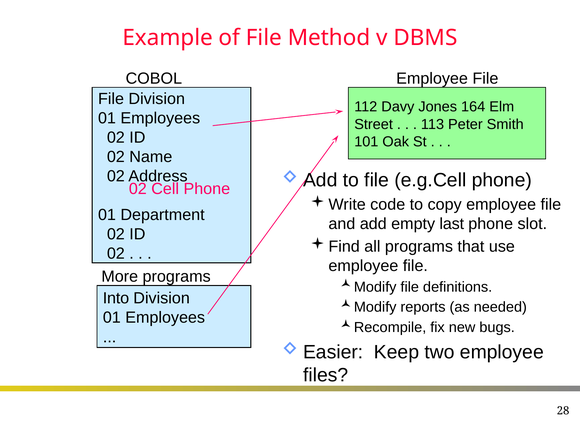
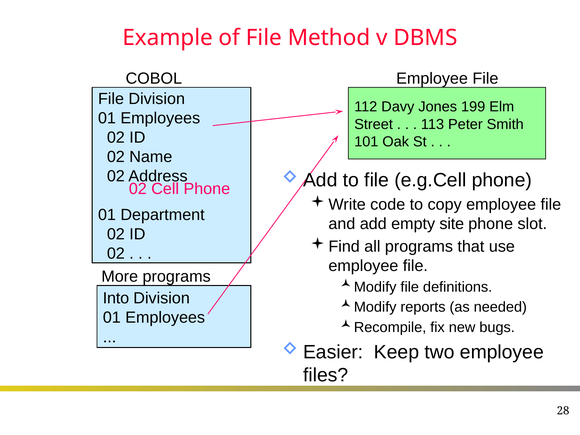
164: 164 -> 199 (473, 107)
last: last -> site (452, 224)
